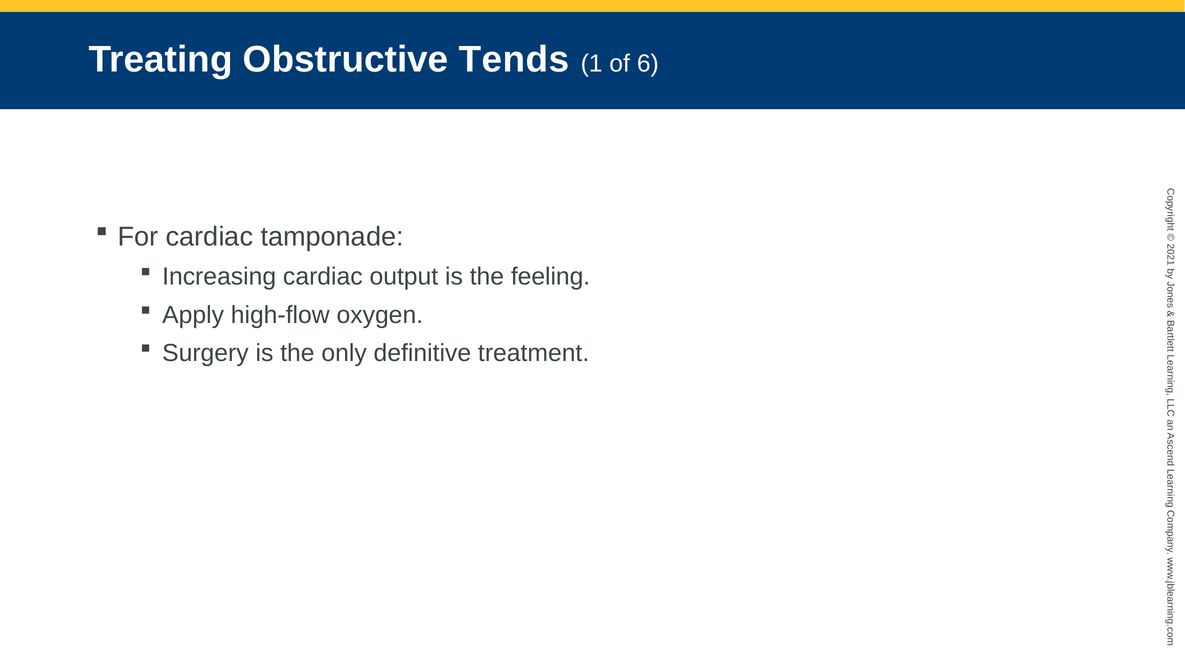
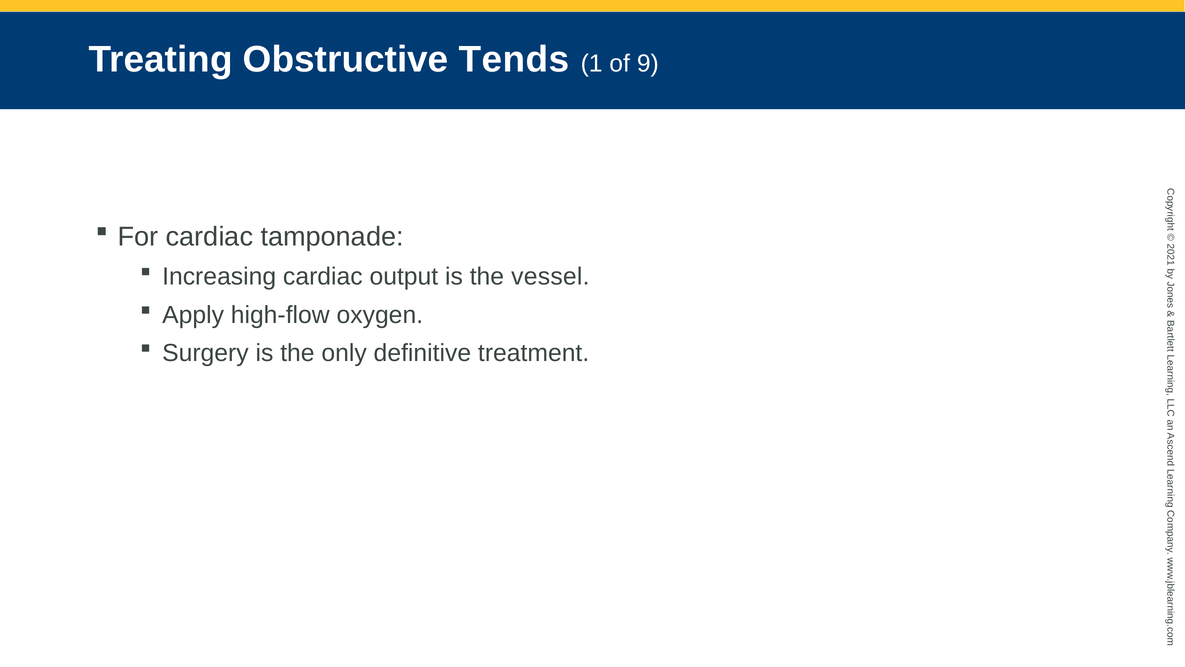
6: 6 -> 9 (648, 64)
feeling: feeling -> vessel (550, 276)
